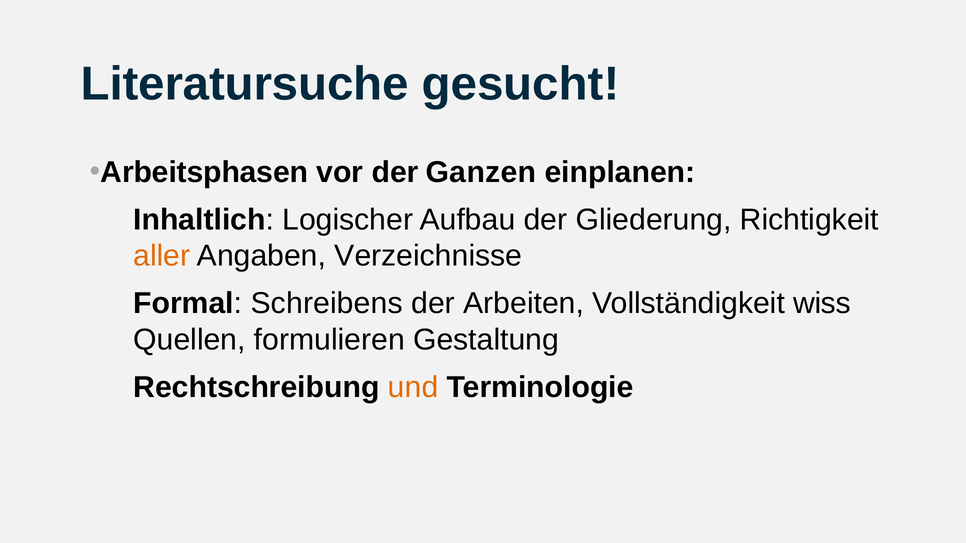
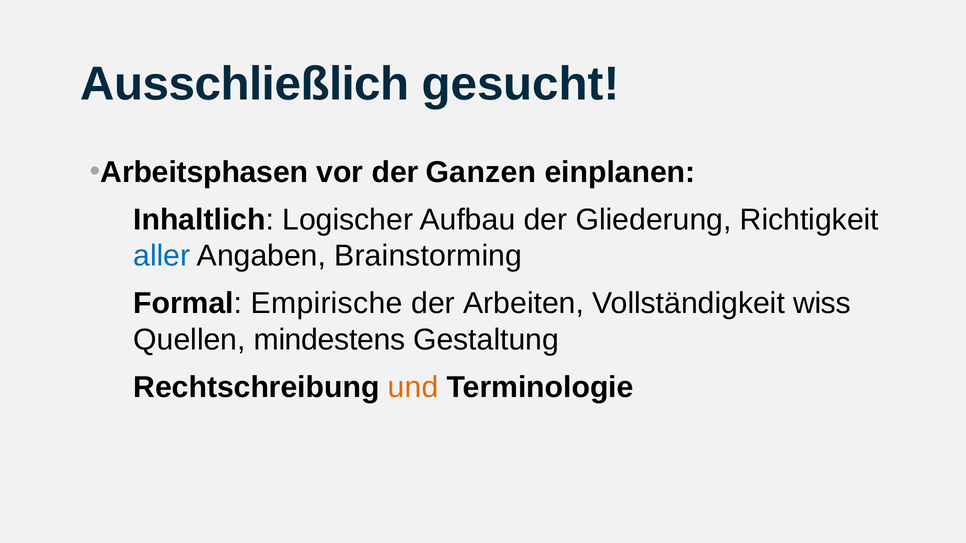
Literatursuche: Literatursuche -> Ausschließlich (245, 84)
aller colour: orange -> blue (162, 256)
Verzeichnisse: Verzeichnisse -> Brainstorming (428, 256)
Schreibens: Schreibens -> Empirische (327, 304)
formulieren: formulieren -> mindestens (330, 340)
